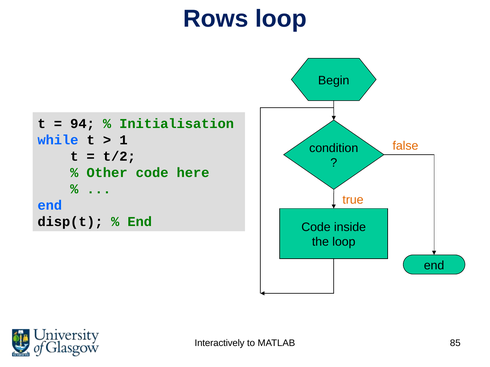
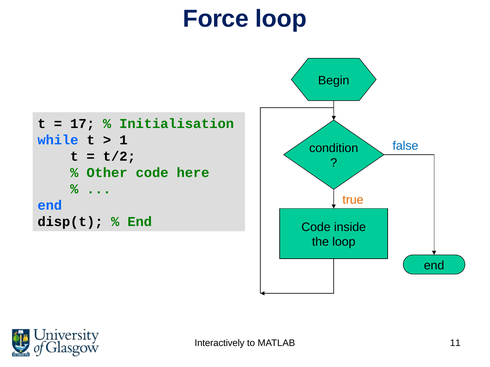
Rows: Rows -> Force (216, 19)
94: 94 -> 17 (83, 124)
false colour: orange -> blue (405, 146)
85: 85 -> 11 (455, 344)
